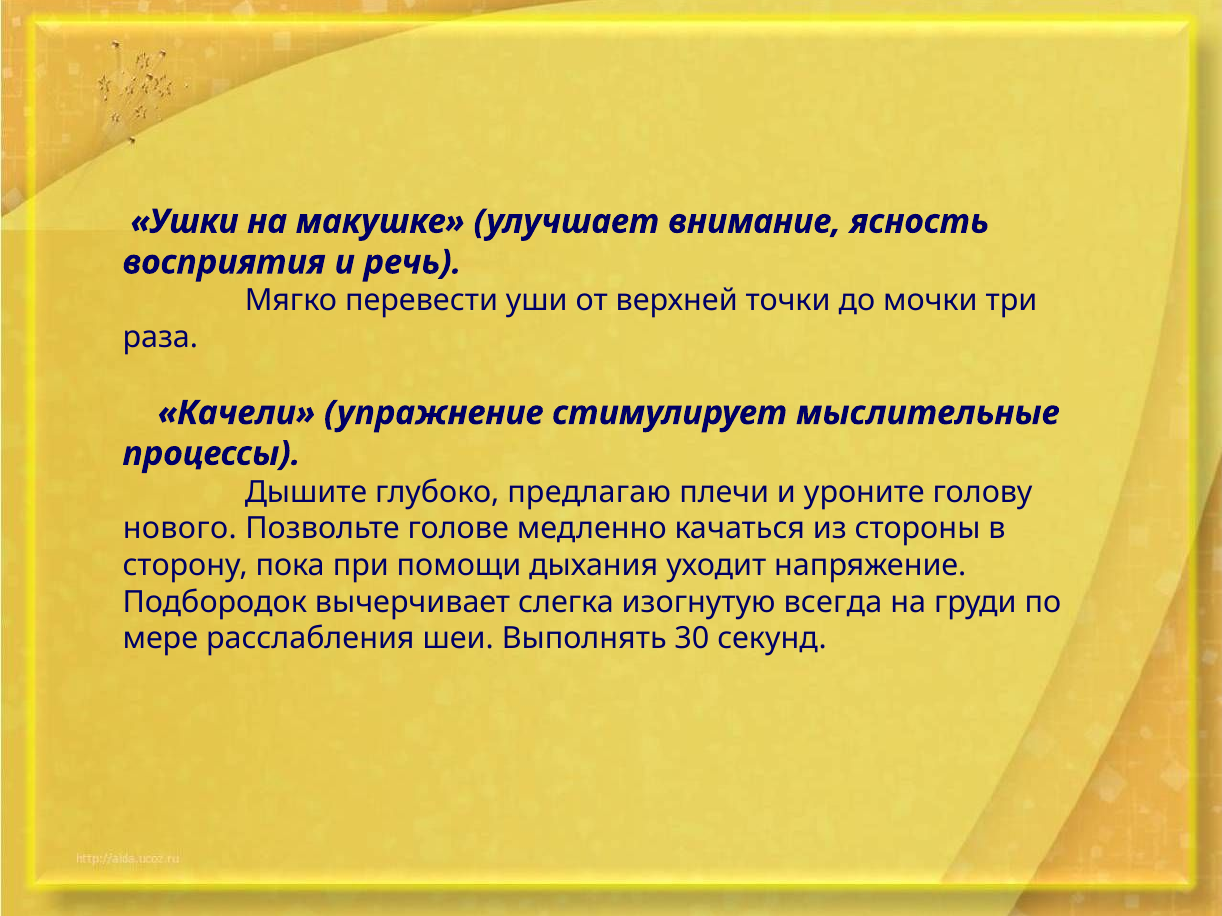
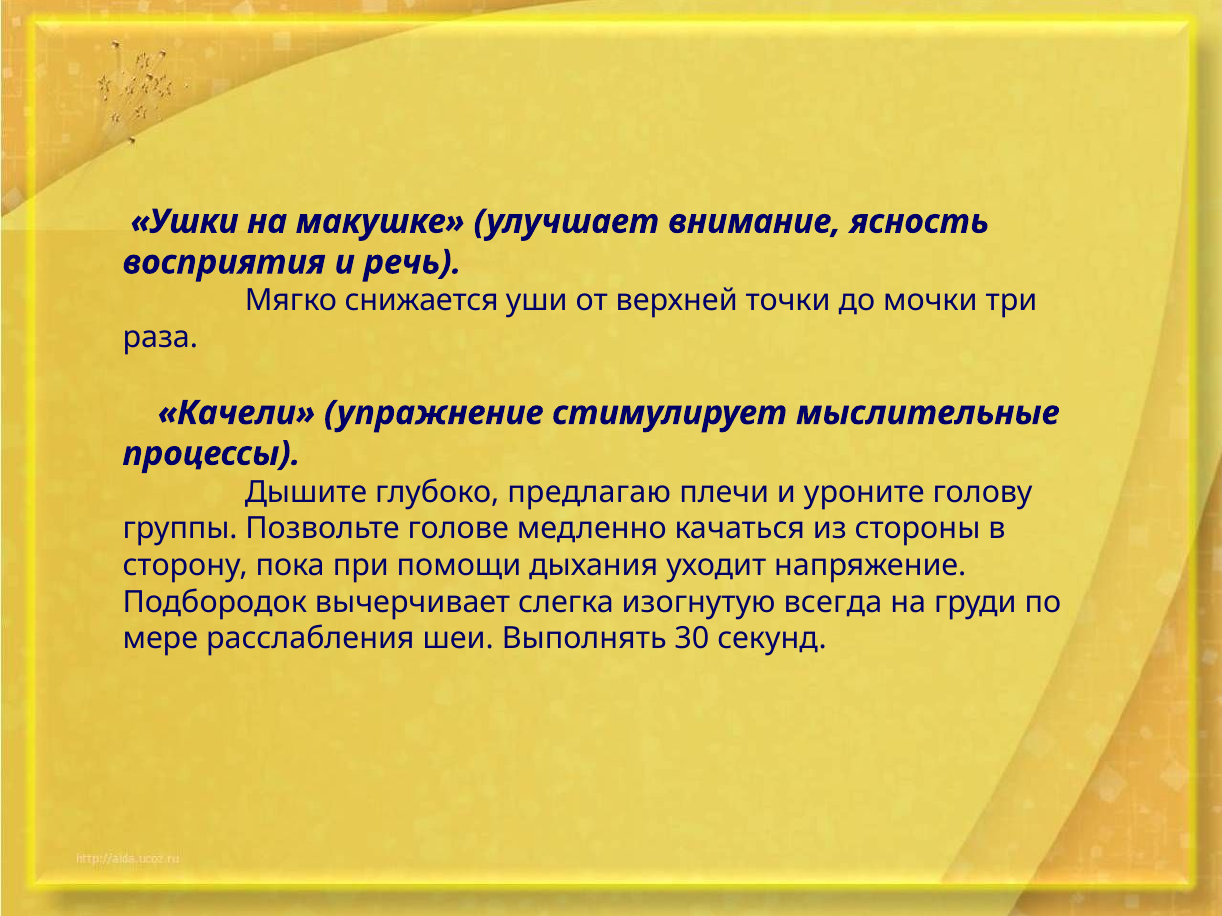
перевести: перевести -> снижается (422, 301)
нового: нового -> группы (180, 529)
